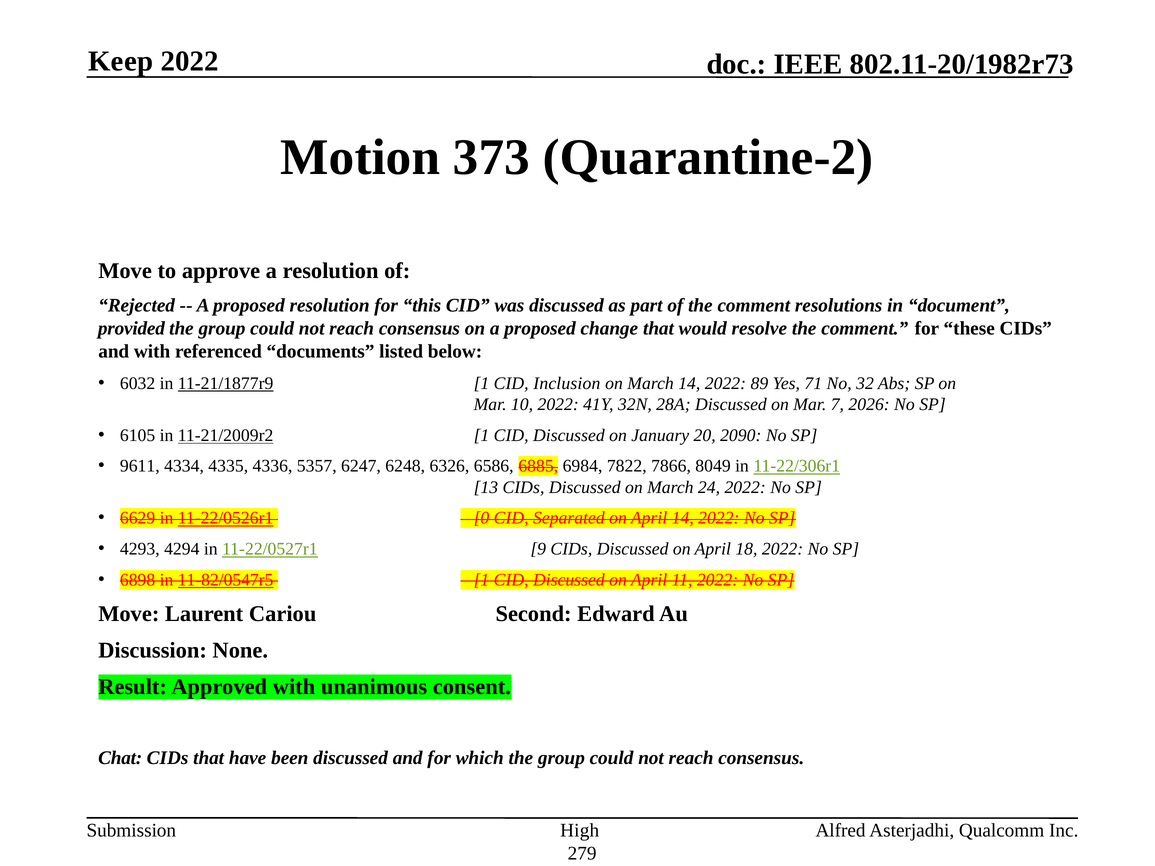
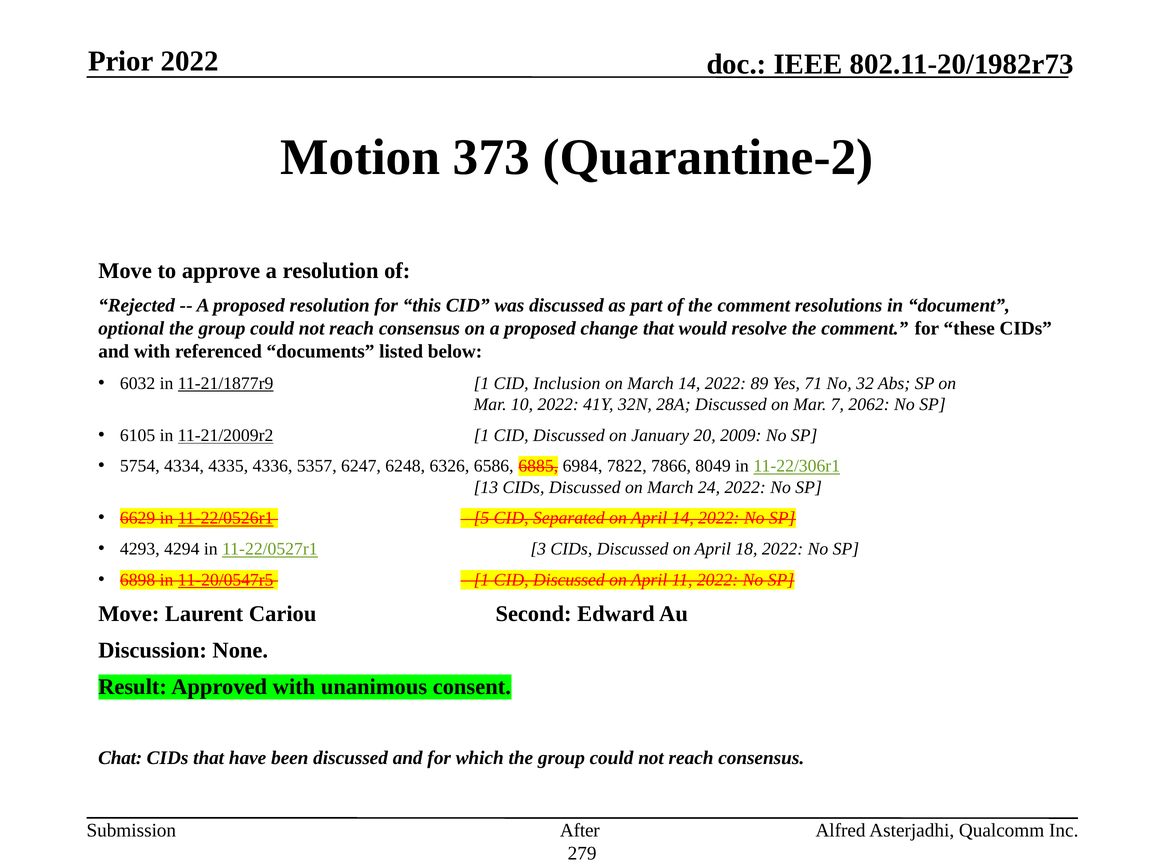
Keep: Keep -> Prior (121, 61)
provided: provided -> optional (131, 329)
2026: 2026 -> 2062 (869, 405)
2090: 2090 -> 2009 (741, 435)
9611: 9611 -> 5754 (140, 466)
0: 0 -> 5 (481, 518)
9: 9 -> 3 (538, 549)
11-82/0547r5: 11-82/0547r5 -> 11-20/0547r5 (226, 580)
High: High -> After (580, 831)
